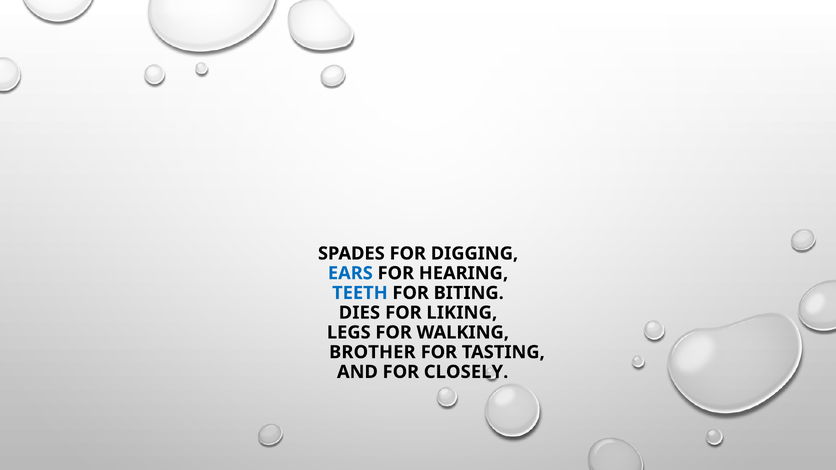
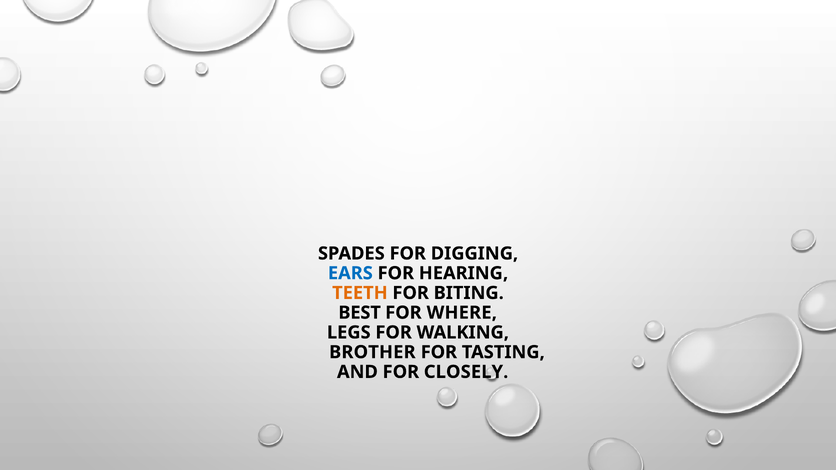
TEETH colour: blue -> orange (360, 293)
DIES: DIES -> BEST (360, 313)
LIKING: LIKING -> WHERE (462, 313)
